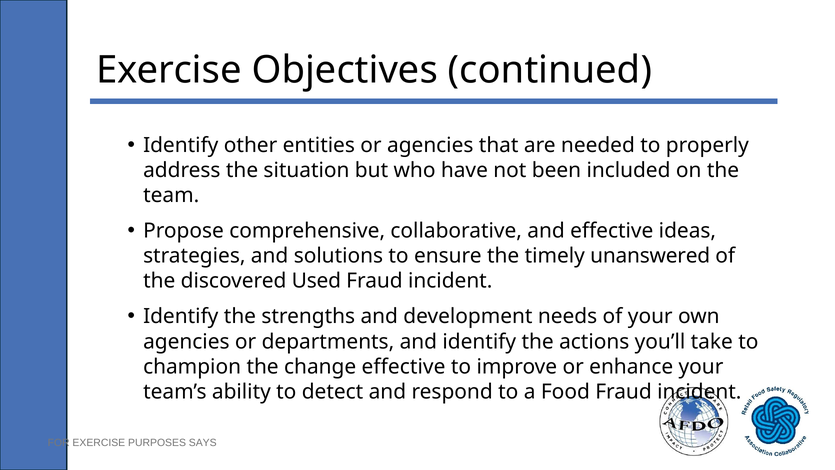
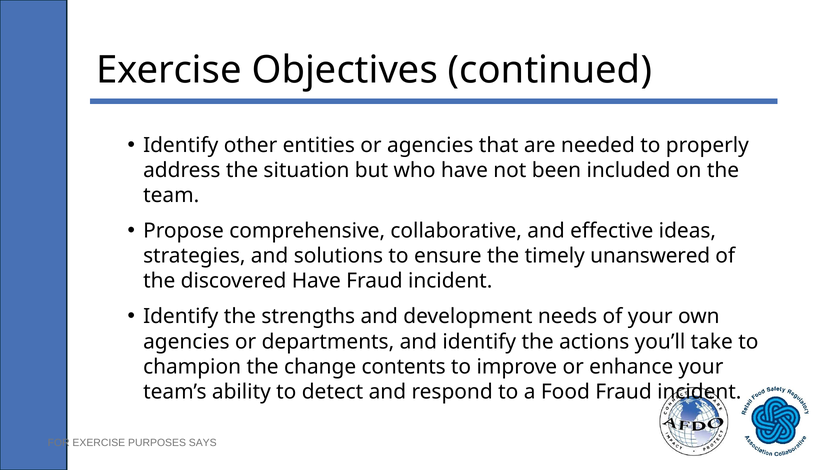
discovered Used: Used -> Have (316, 281)
change effective: effective -> contents (404, 366)
